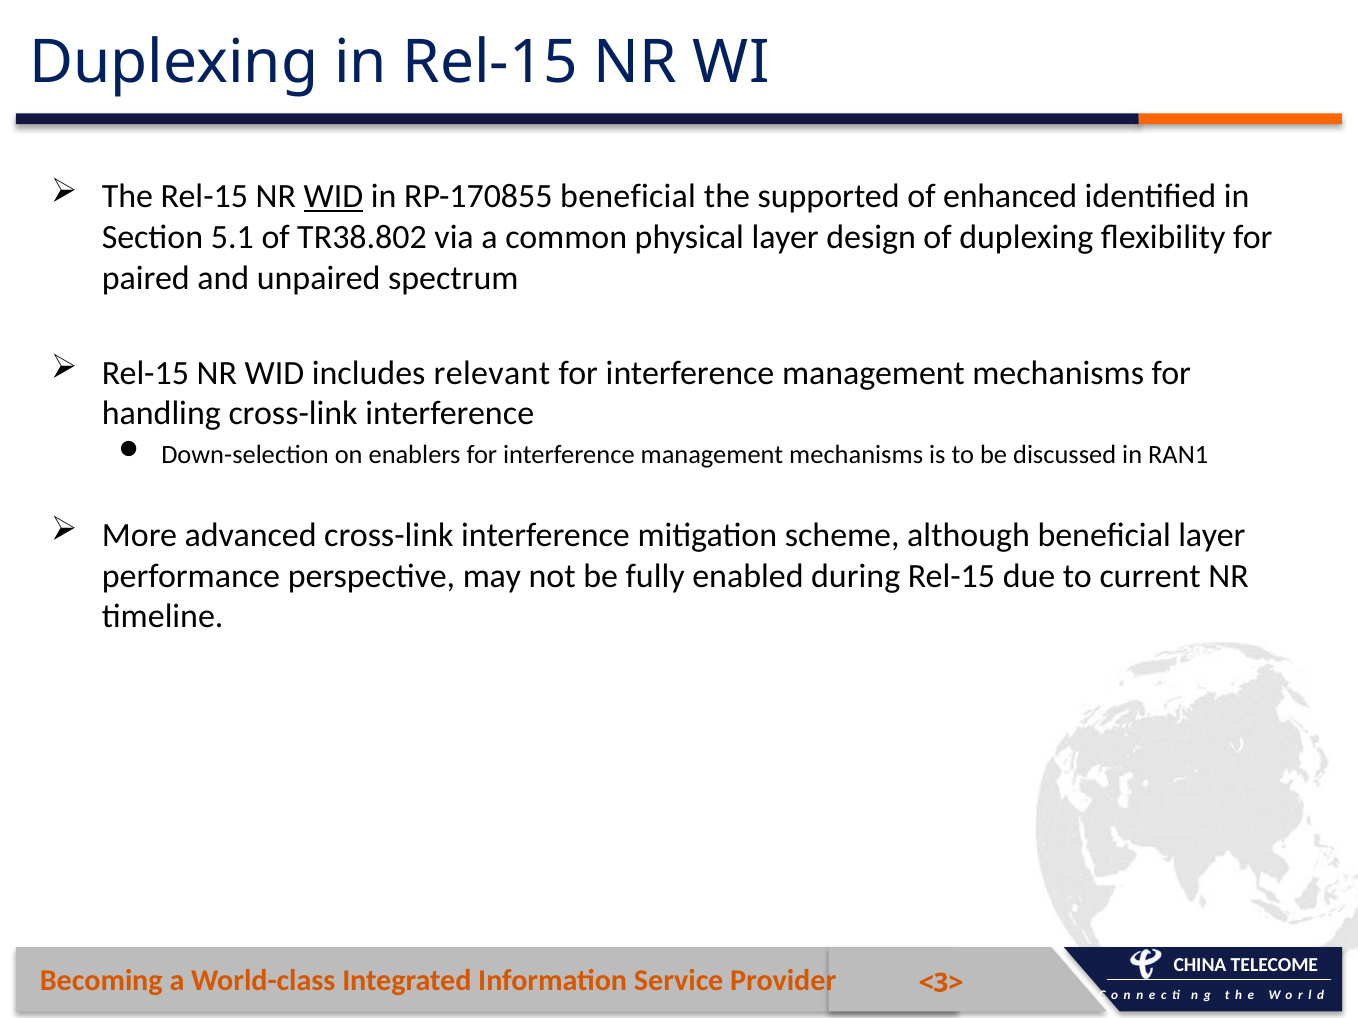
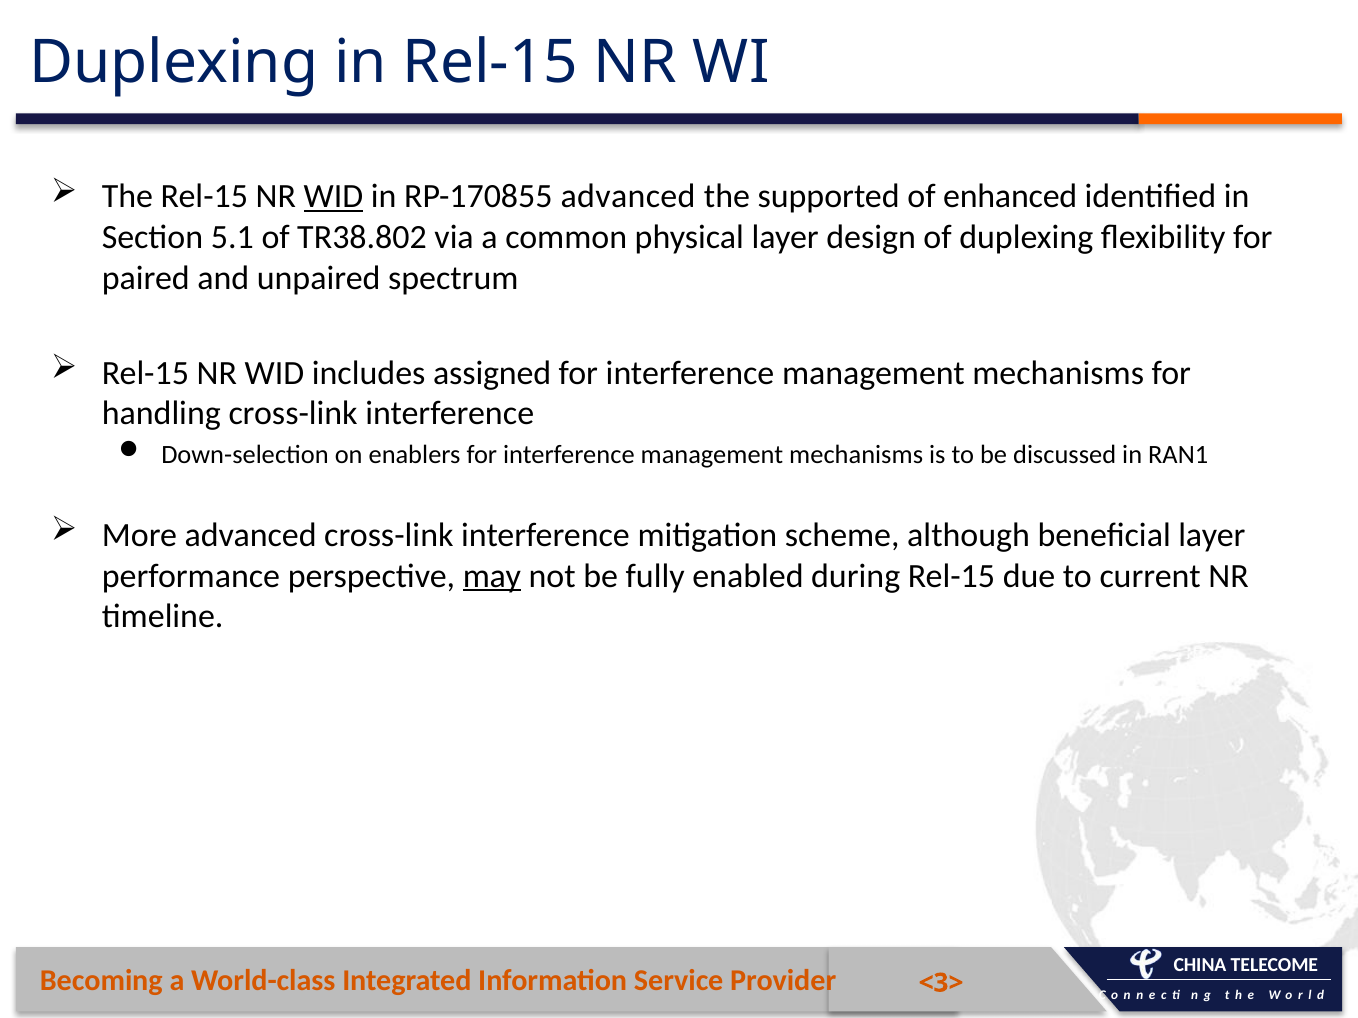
RP-170855 beneficial: beneficial -> advanced (628, 197)
relevant: relevant -> assigned (492, 373)
may underline: none -> present (492, 576)
